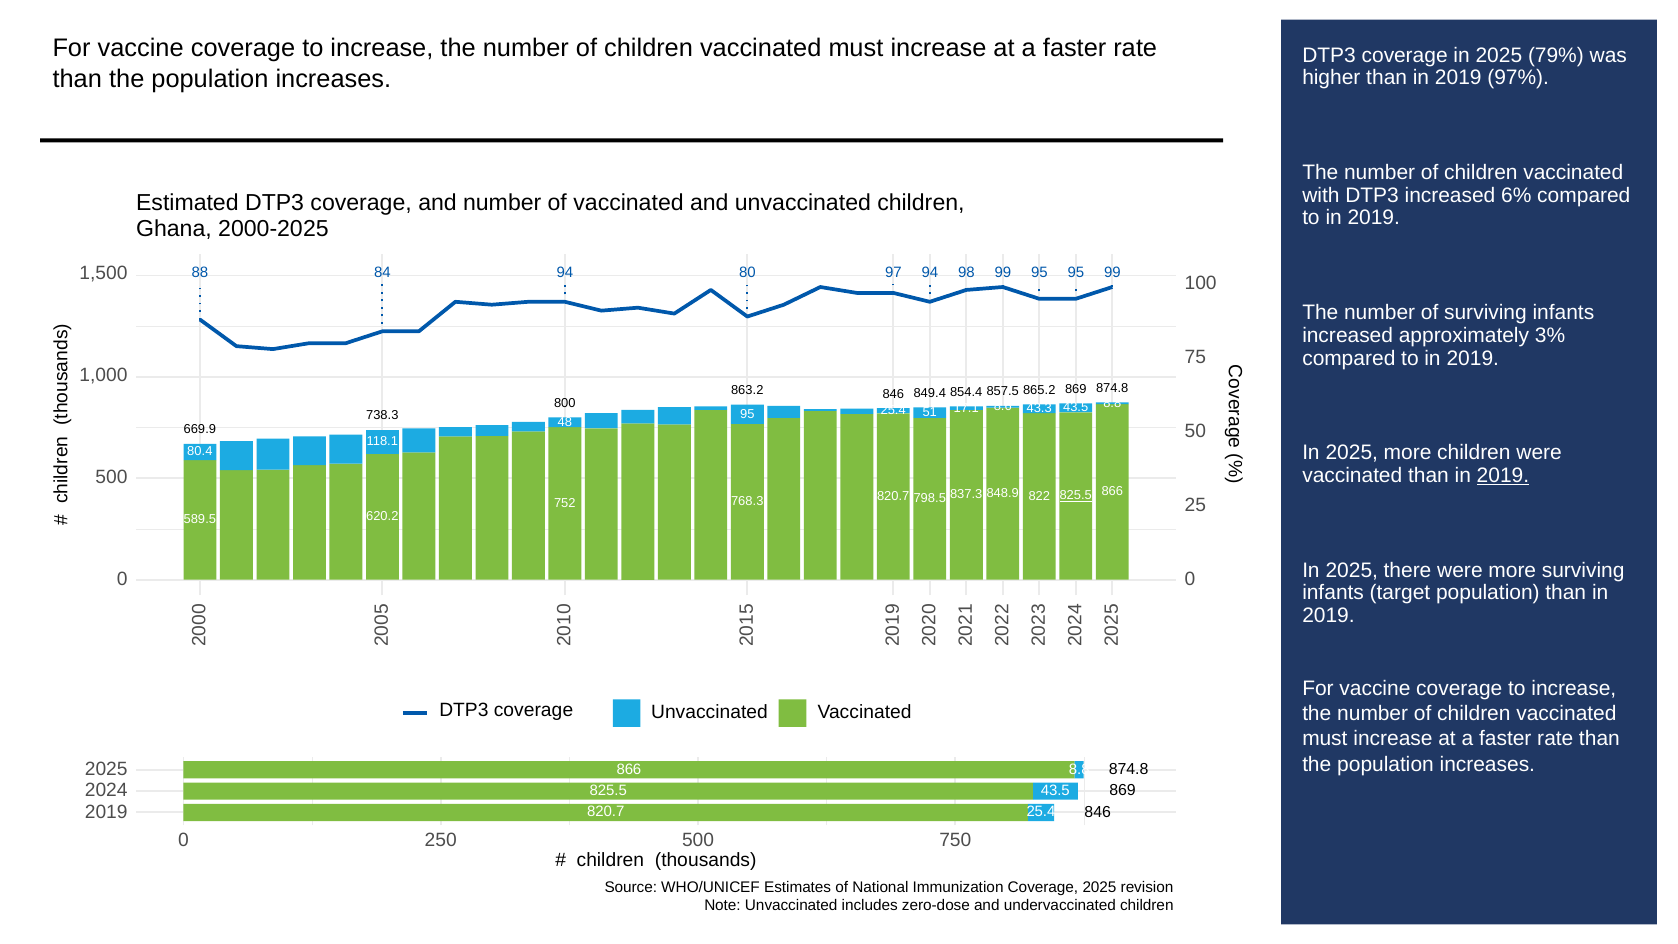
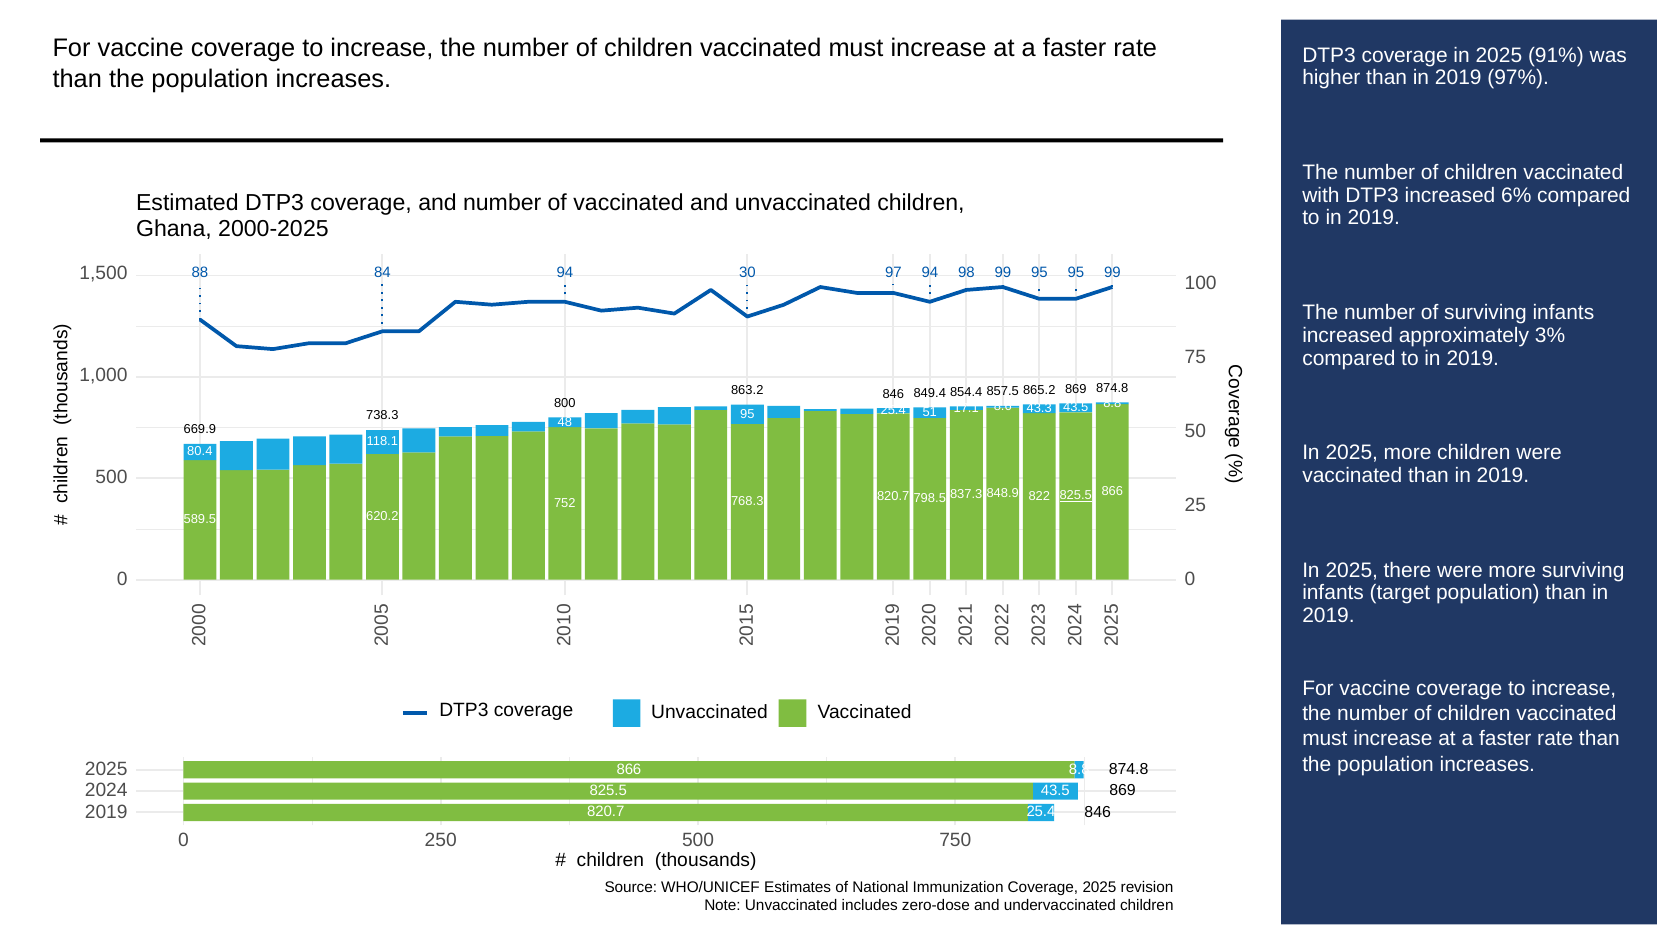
79%: 79% -> 91% (1556, 55)
80: 80 -> 30 (747, 272)
2019 underline: present -> none (1503, 476)
